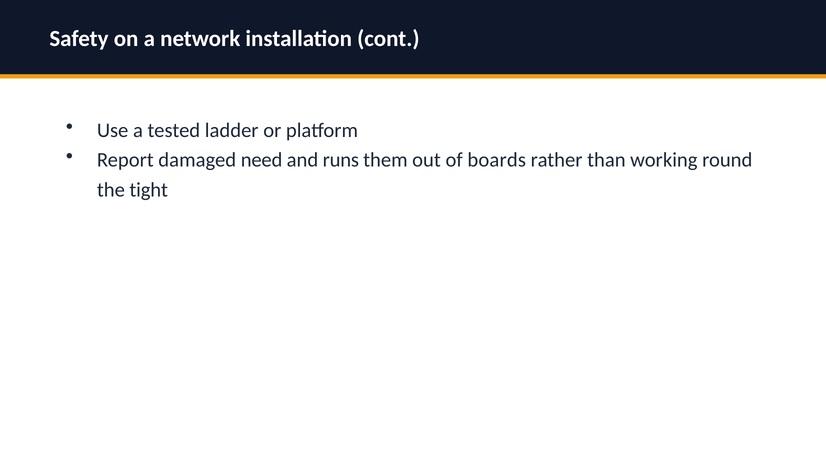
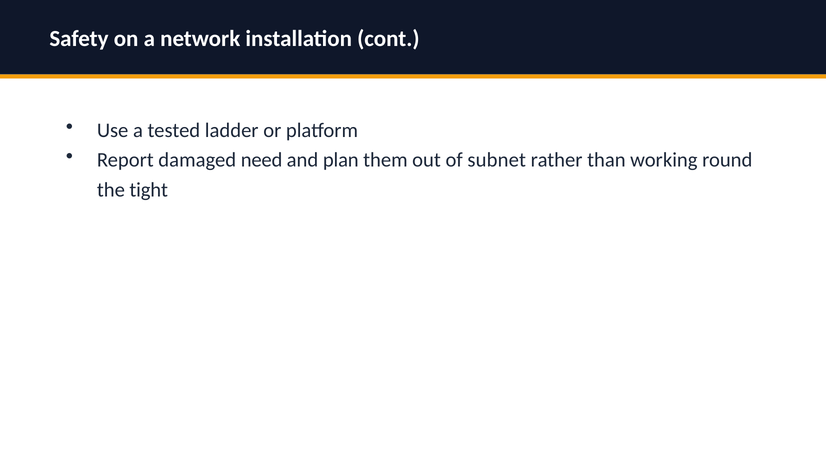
runs: runs -> plan (341, 160)
boards: boards -> subnet (497, 160)
